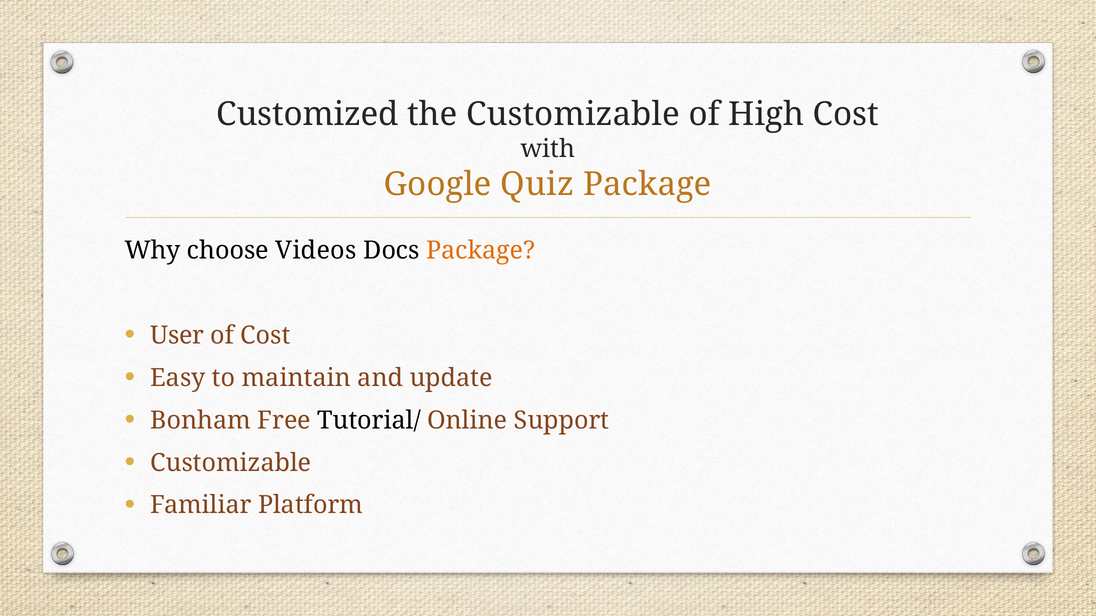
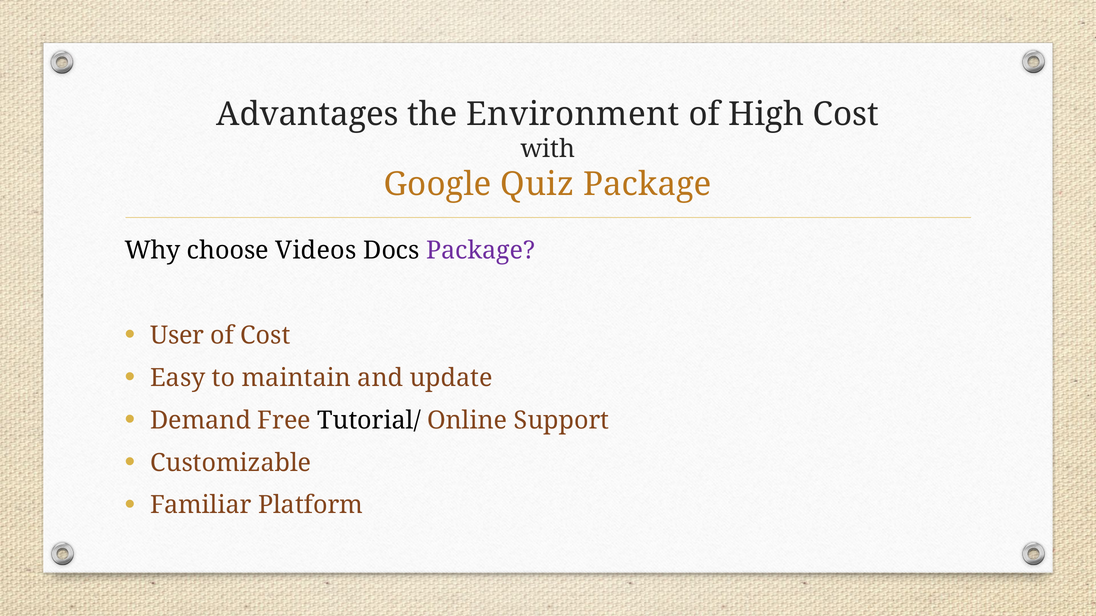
Customized: Customized -> Advantages (308, 115)
the Customizable: Customizable -> Environment (573, 115)
Package colour: orange -> purple (481, 251)
Bonham: Bonham -> Demand (201, 421)
